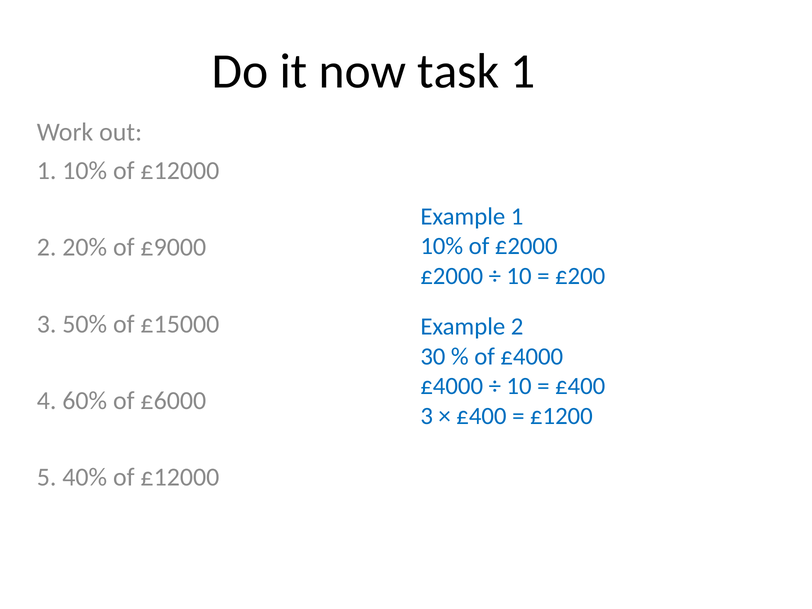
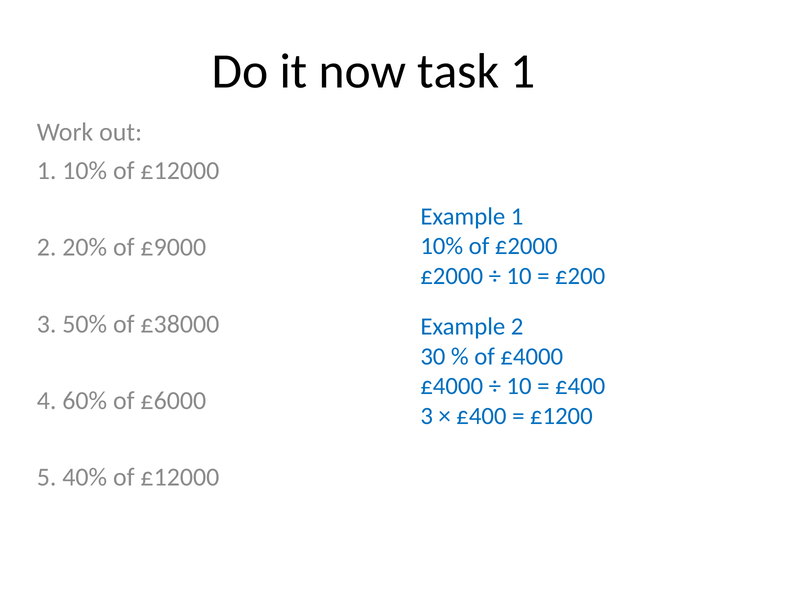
£15000: £15000 -> £38000 (180, 324)
